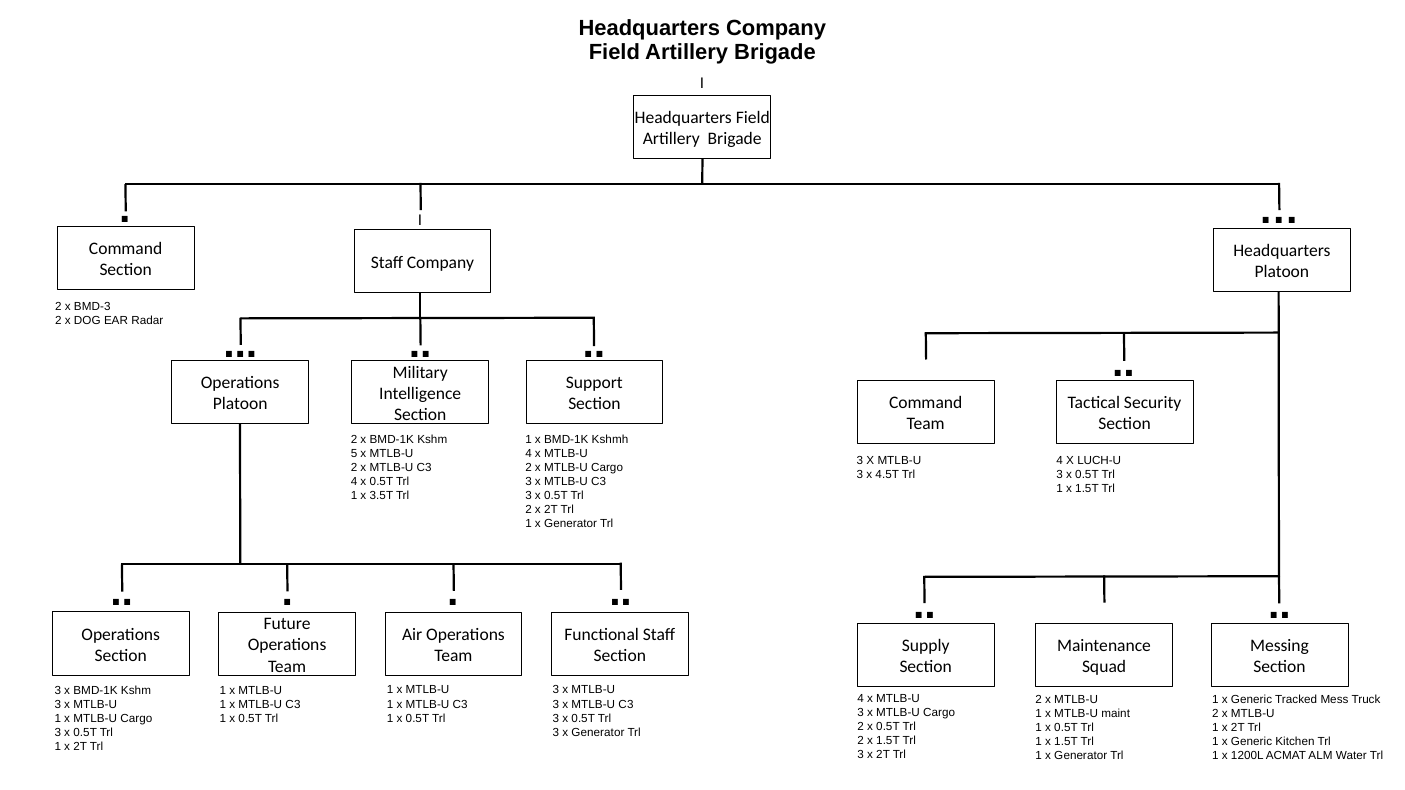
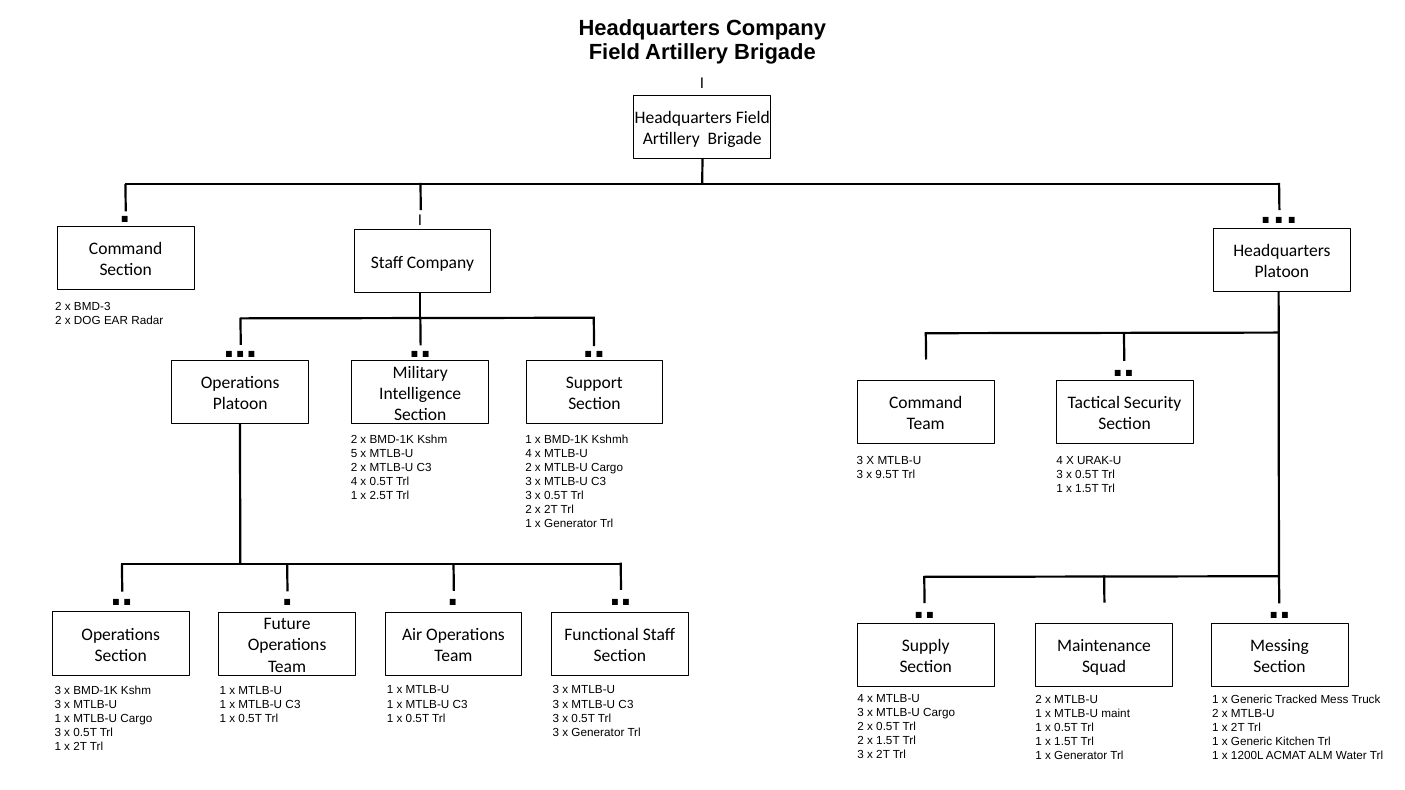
LUCH-U: LUCH-U -> URAK-U (1099, 461)
4.5T: 4.5T -> 9.5T (887, 475)
3.5T: 3.5T -> 2.5T (381, 496)
